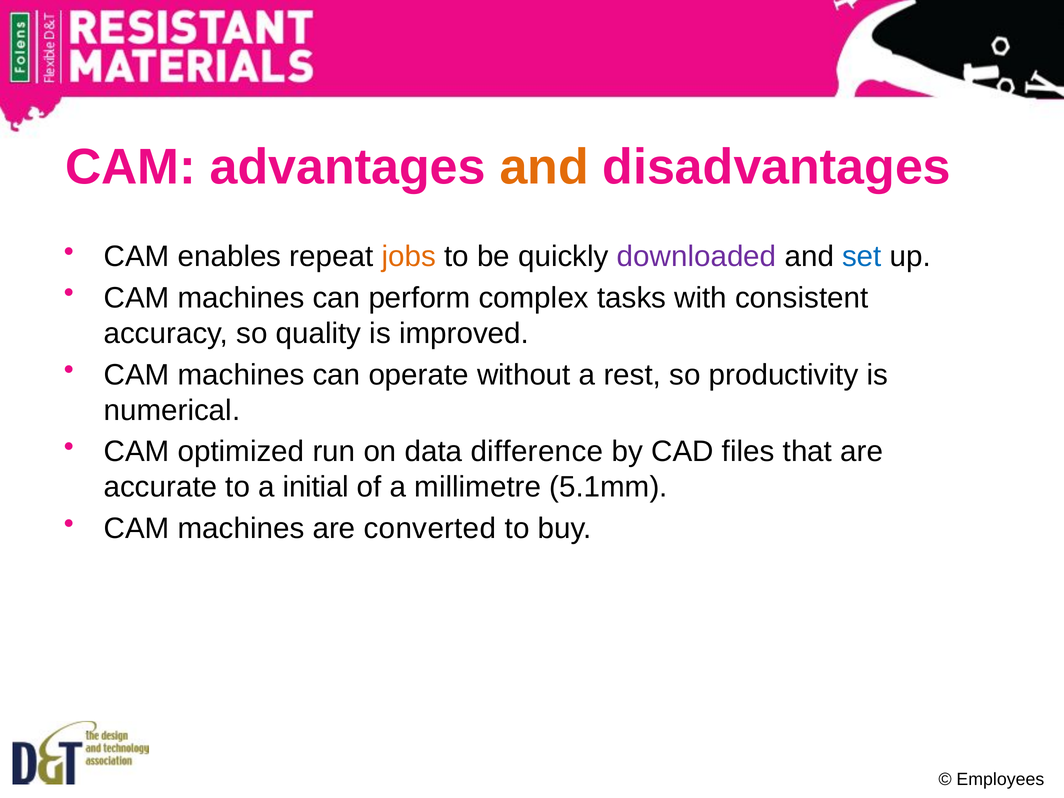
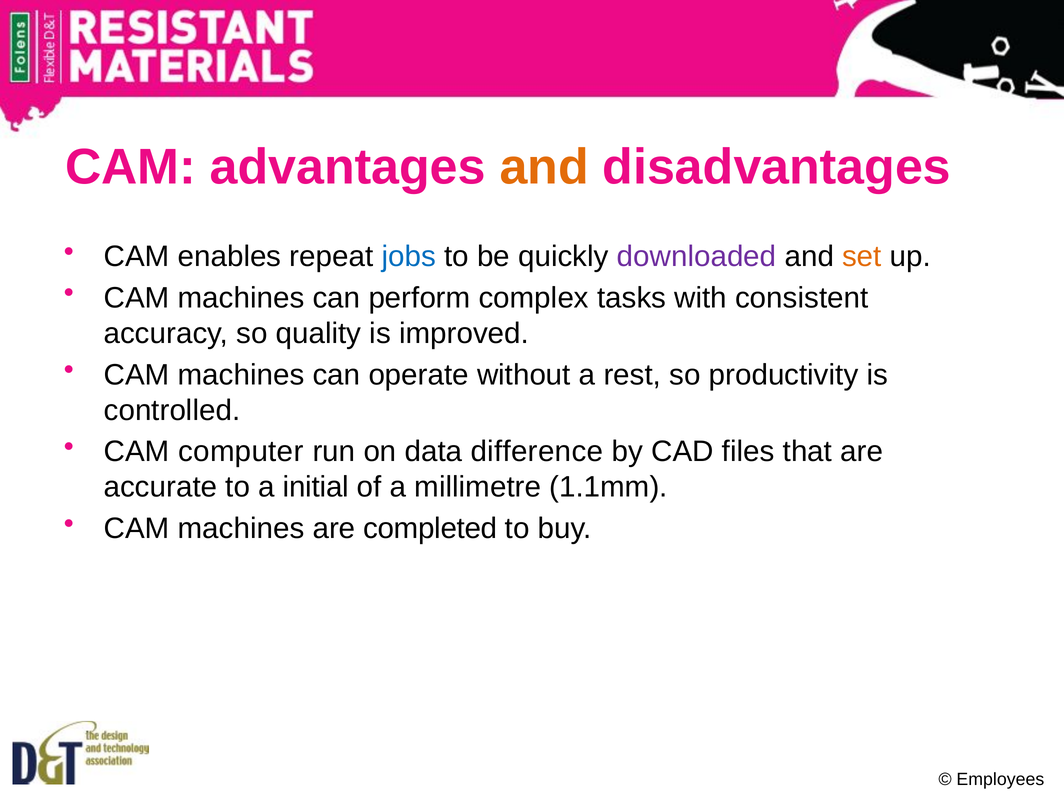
jobs colour: orange -> blue (409, 257)
set colour: blue -> orange (862, 257)
numerical: numerical -> controlled (172, 410)
optimized: optimized -> computer (241, 452)
5.1mm: 5.1mm -> 1.1mm (608, 487)
converted: converted -> completed (430, 529)
